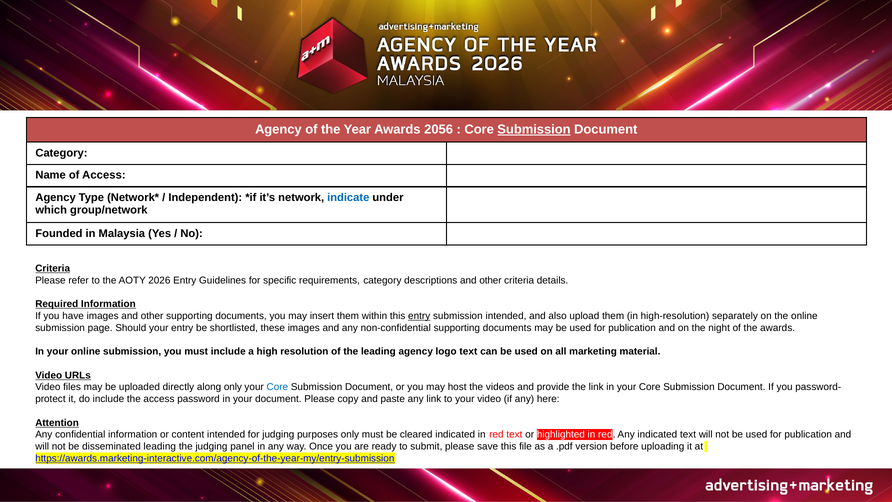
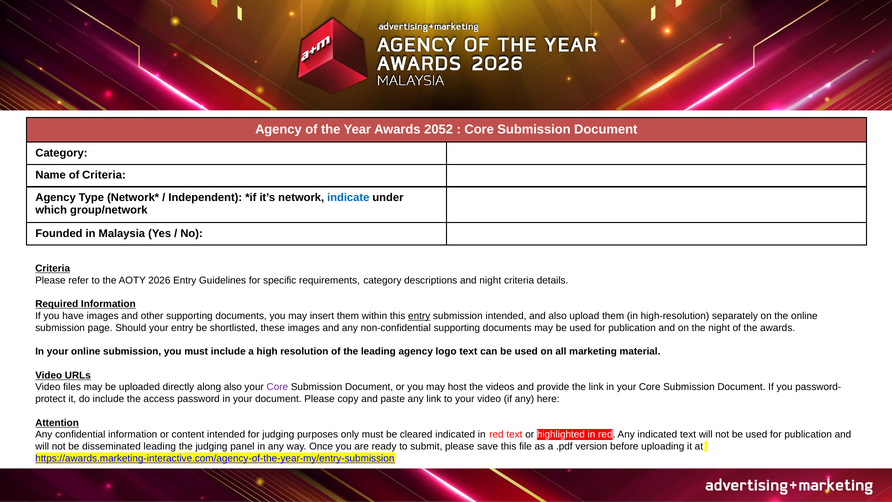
2056: 2056 -> 2052 (439, 129)
Submission underline: present -> none (534, 129)
of Access: Access -> Criteria (104, 175)
descriptions and other: other -> night (490, 280)
along only: only -> also (233, 387)
Core colour: blue -> purple (277, 387)
